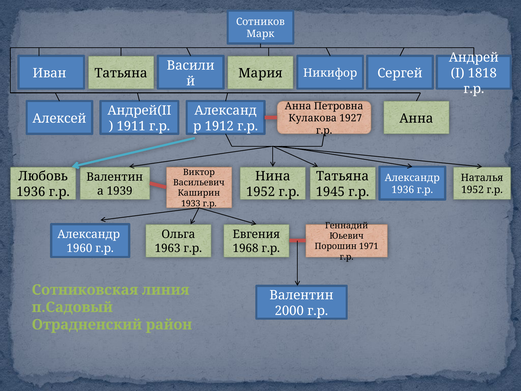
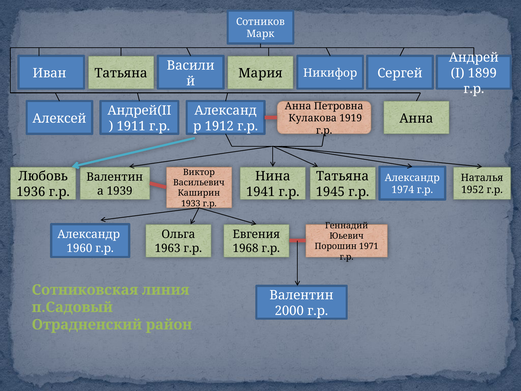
1818: 1818 -> 1899 (482, 73)
1927: 1927 -> 1919 (351, 118)
1936: 1936 -> 1974 (403, 190)
1952: 1952 -> 1941 (261, 192)
